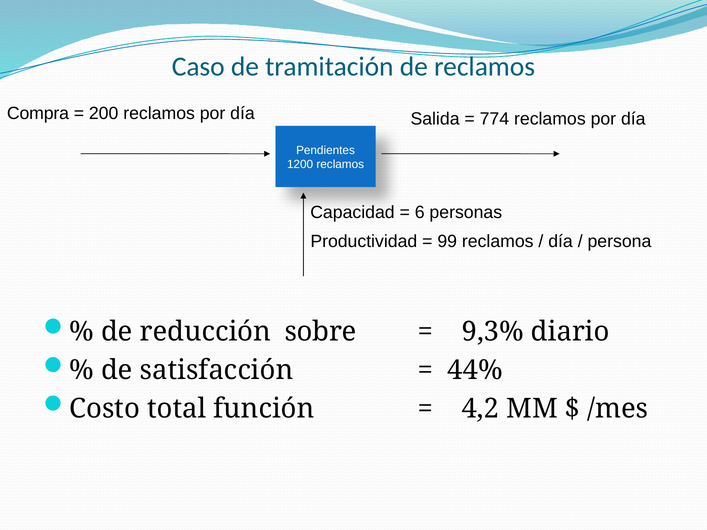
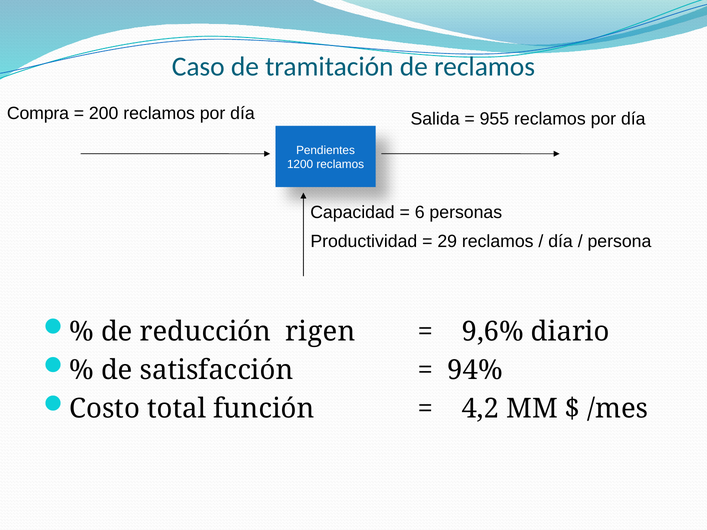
774: 774 -> 955 (494, 119)
99: 99 -> 29 (447, 241)
sobre: sobre -> rigen (320, 332)
9,3%: 9,3% -> 9,6% (493, 332)
44%: 44% -> 94% (475, 370)
